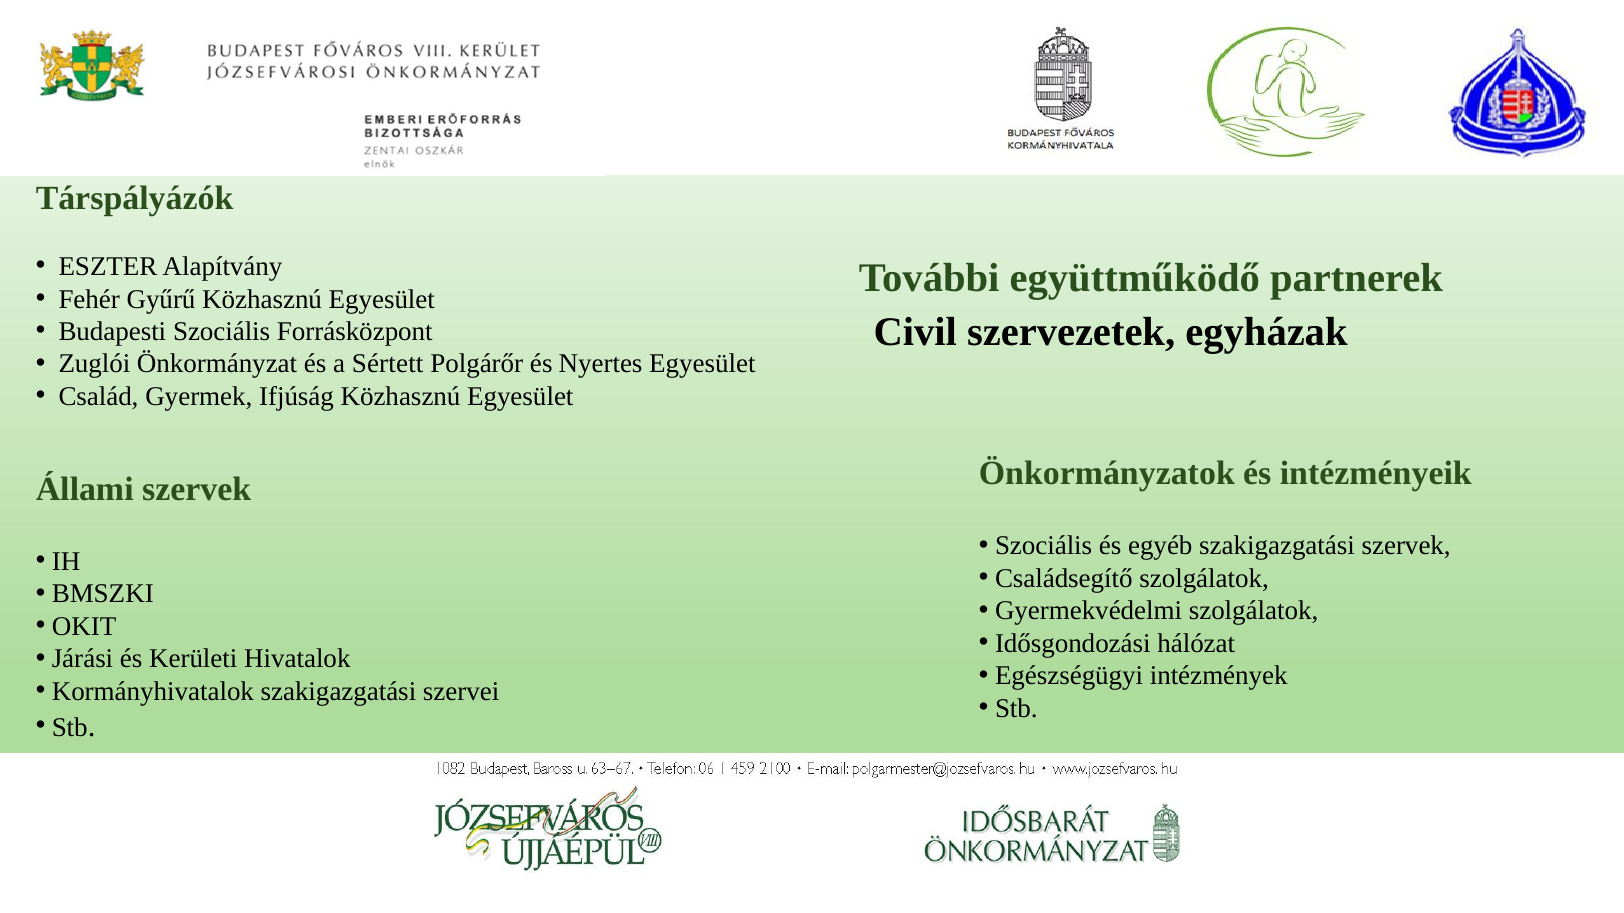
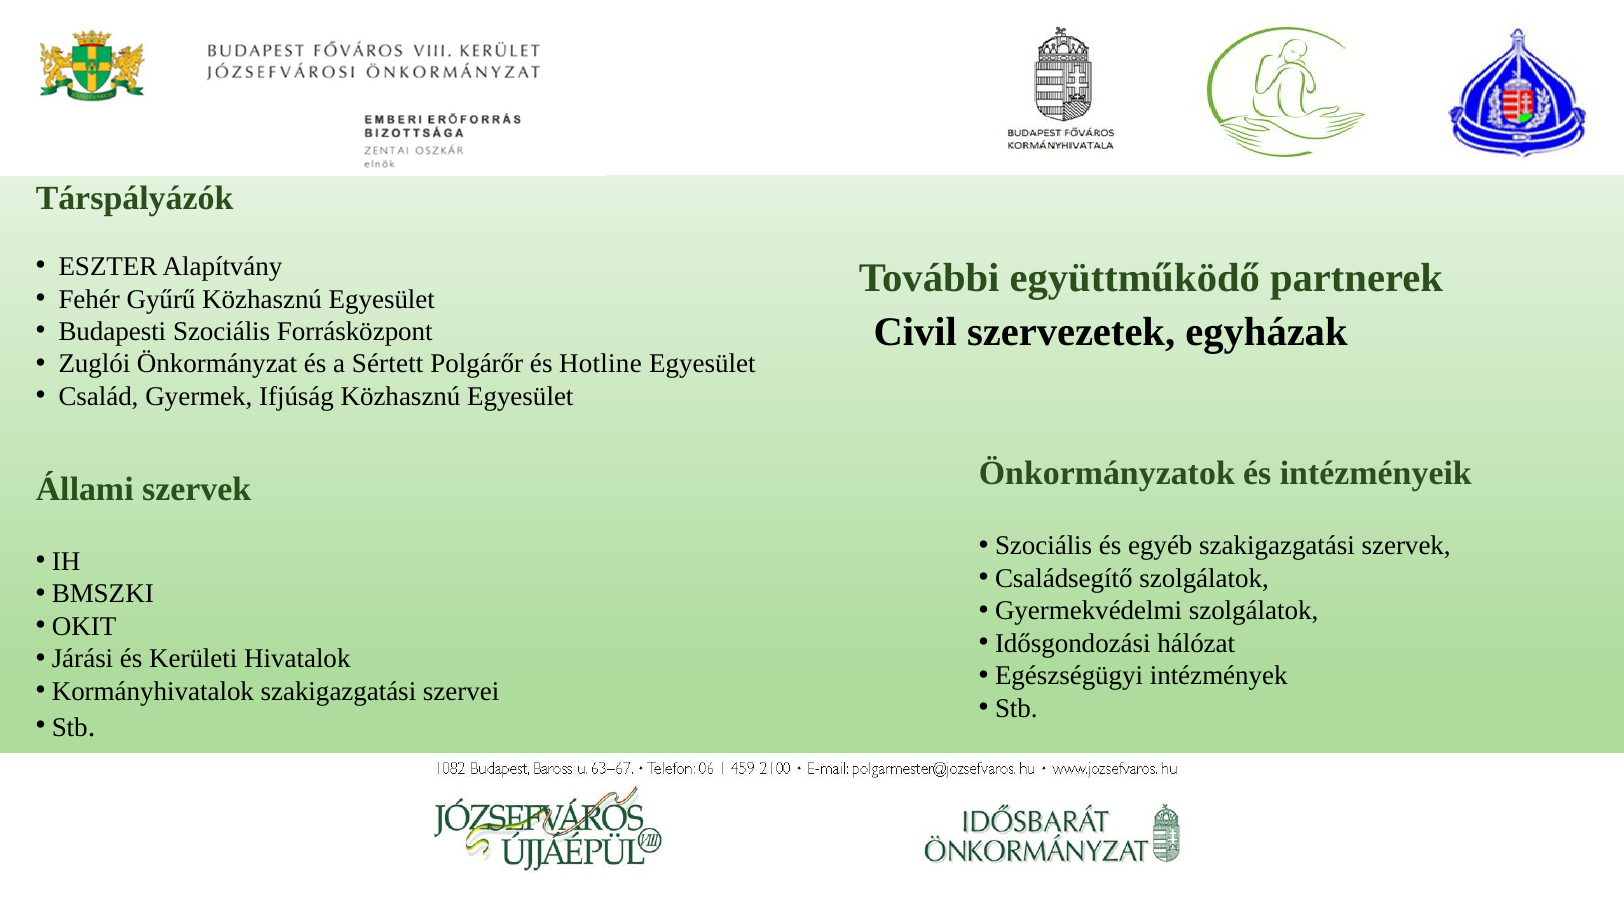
Nyertes: Nyertes -> Hotline (600, 364)
